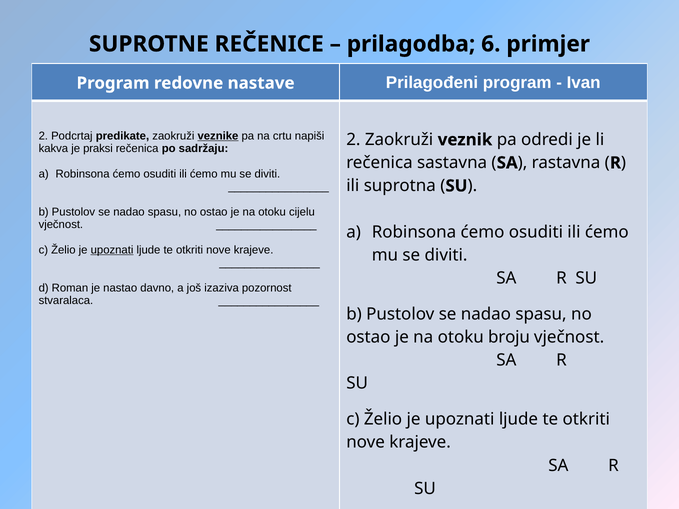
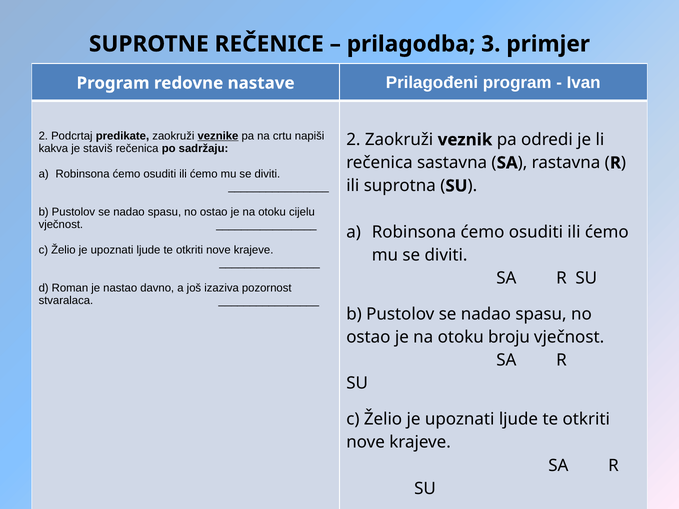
6: 6 -> 3 (491, 44)
praksi: praksi -> staviš (98, 149)
upoznati underline: present -> none (112, 250)
